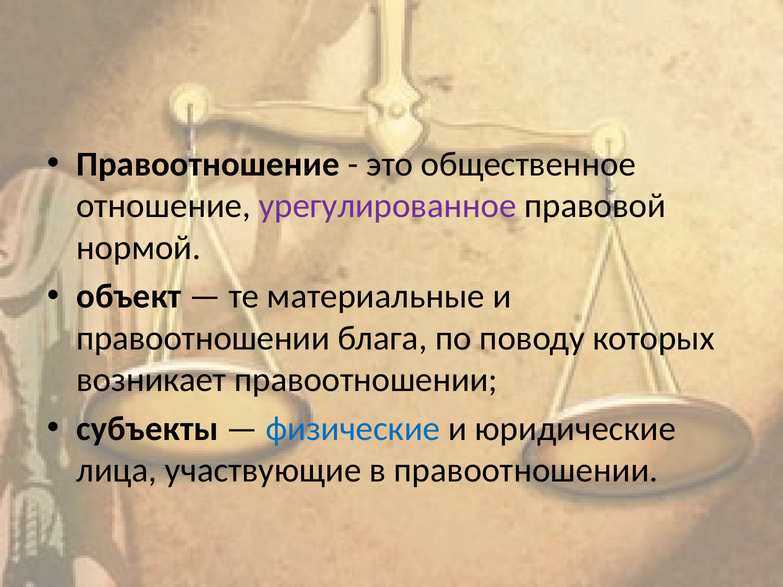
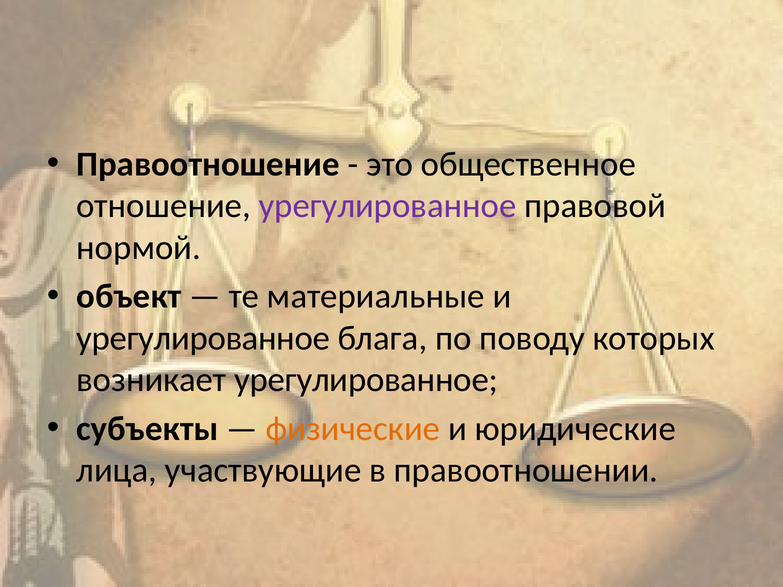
правоотношении: правоотношении -> урегулированное (203, 338)
возникает правоотношении: правоотношении -> урегулированное (366, 380)
физические colour: blue -> orange (353, 429)
